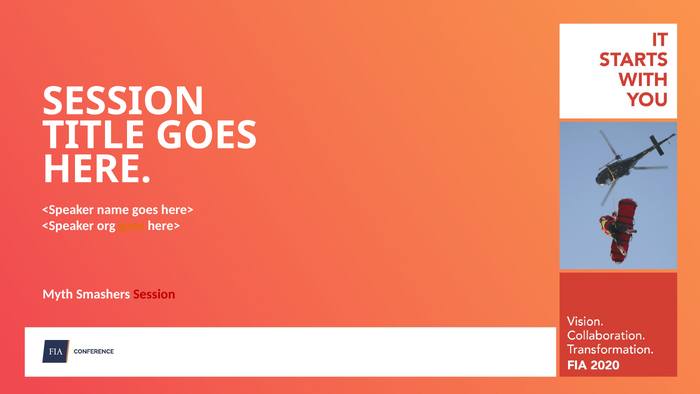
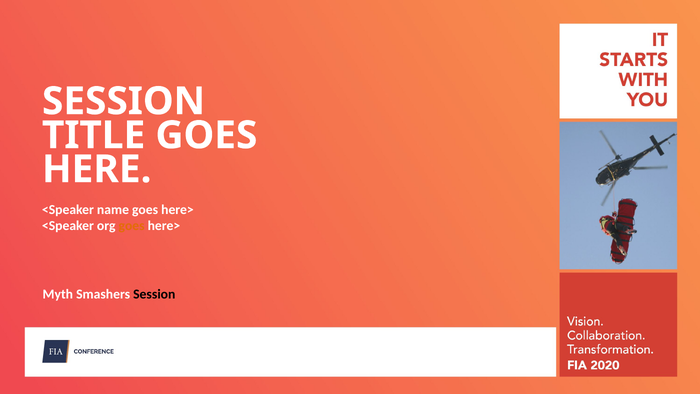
Session colour: red -> black (154, 294)
